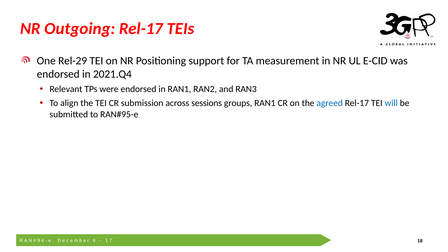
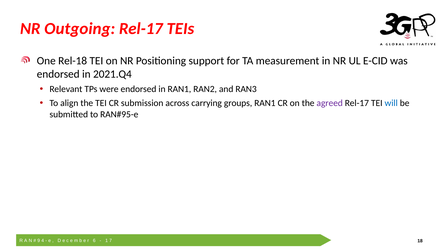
Rel-29: Rel-29 -> Rel-18 (73, 61)
sessions: sessions -> carrying (207, 103)
agreed colour: blue -> purple (330, 103)
